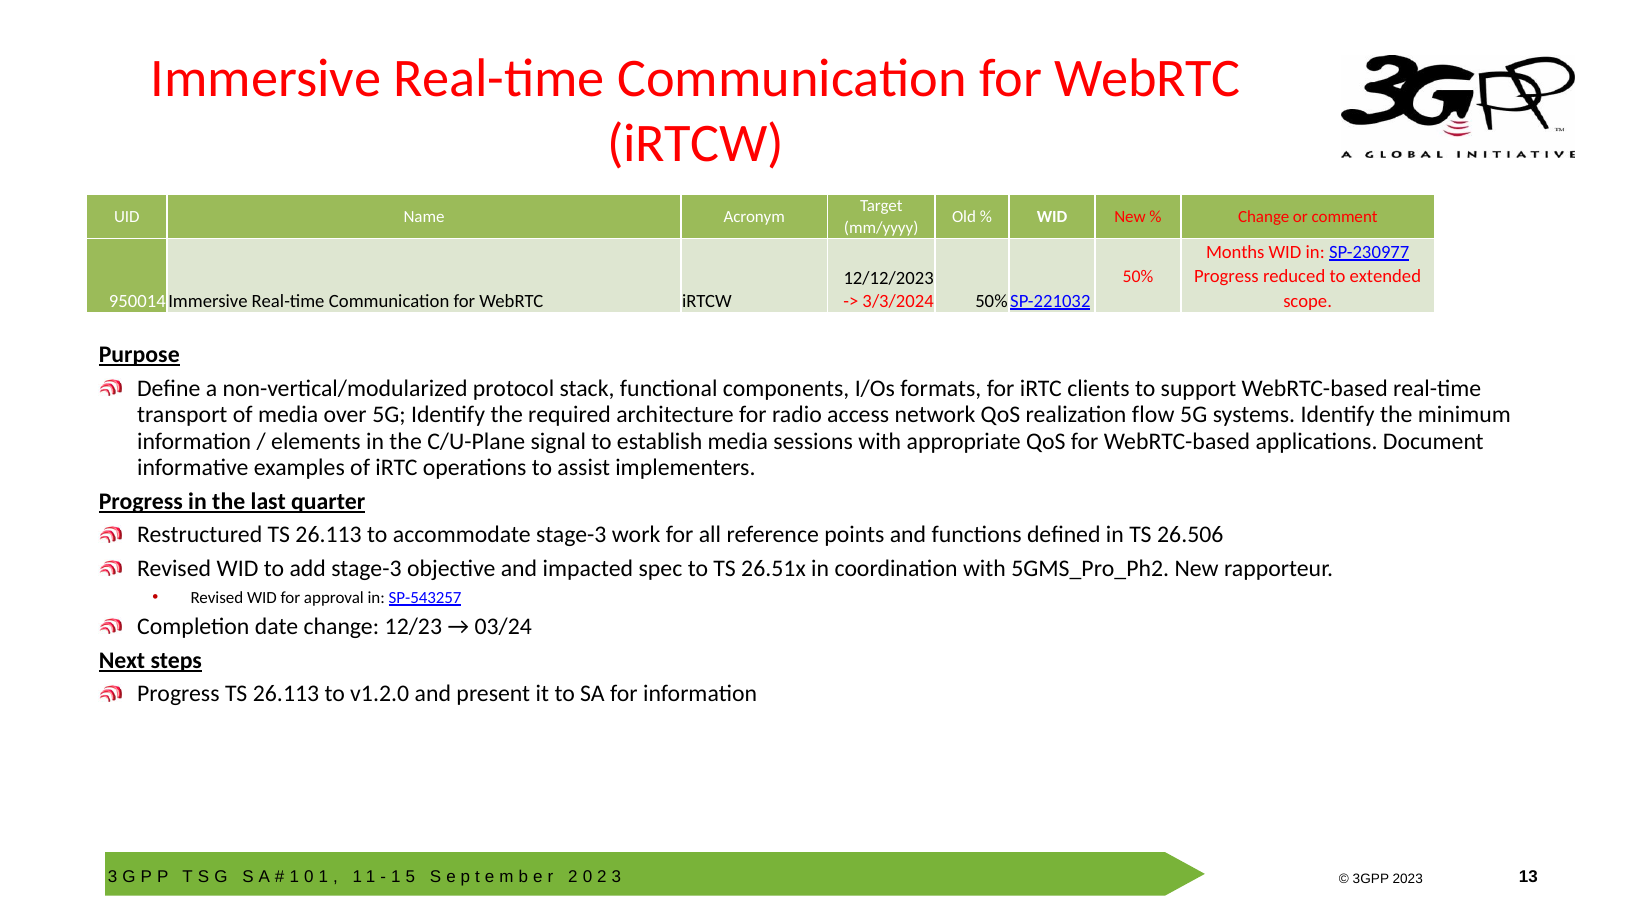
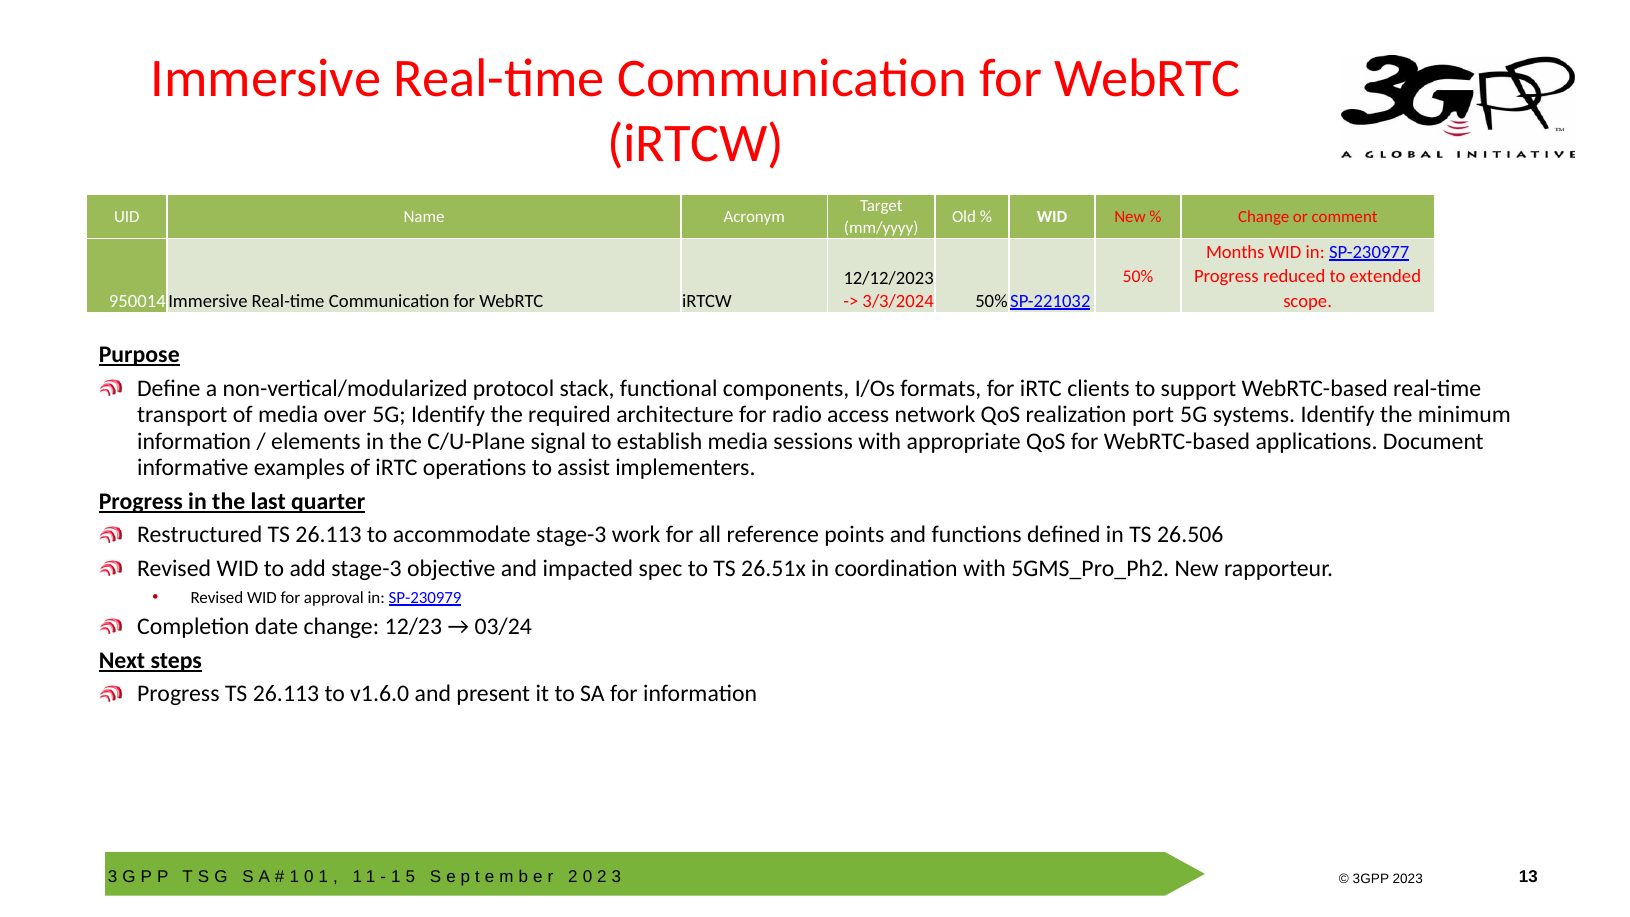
flow: flow -> port (1153, 415)
SP-543257: SP-543257 -> SP-230979 (425, 598)
v1.2.0: v1.2.0 -> v1.6.0 (380, 694)
